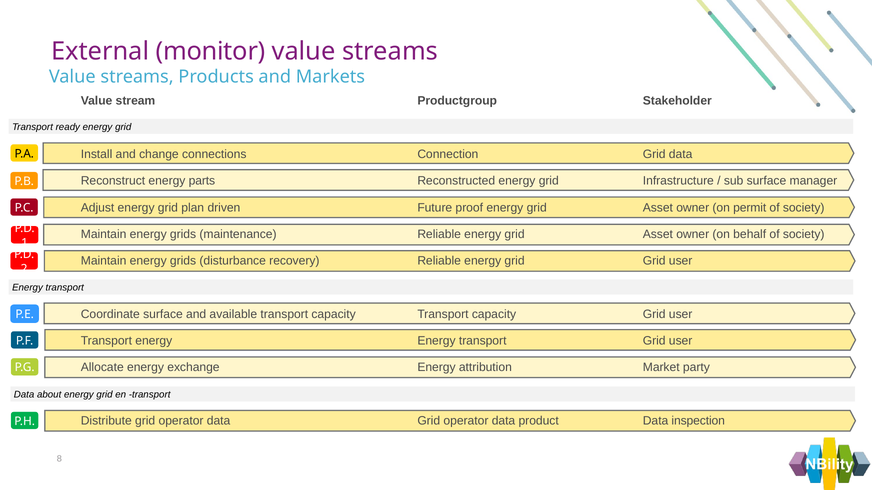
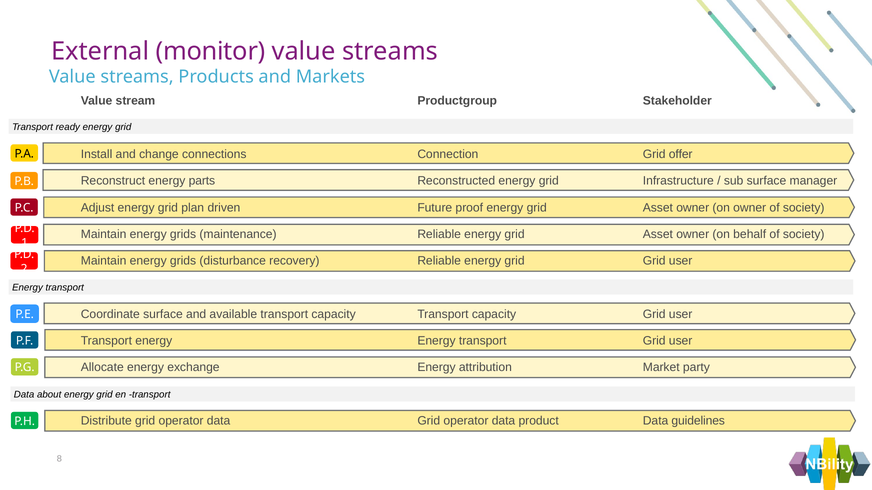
Grid data: data -> offer (681, 154)
on permit: permit -> owner (750, 208)
inspection: inspection -> guidelines (698, 421)
